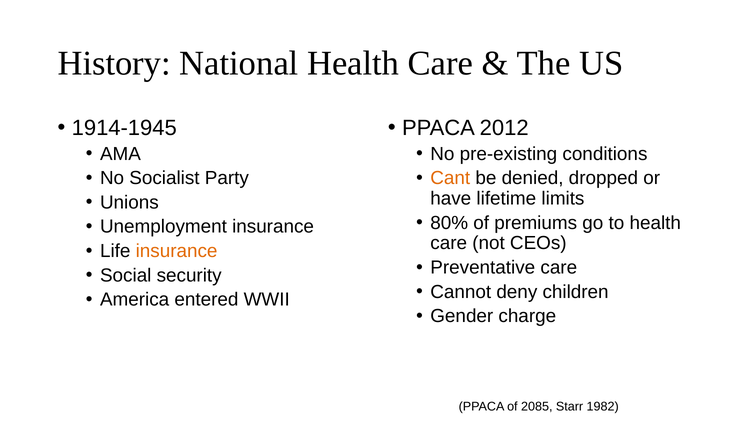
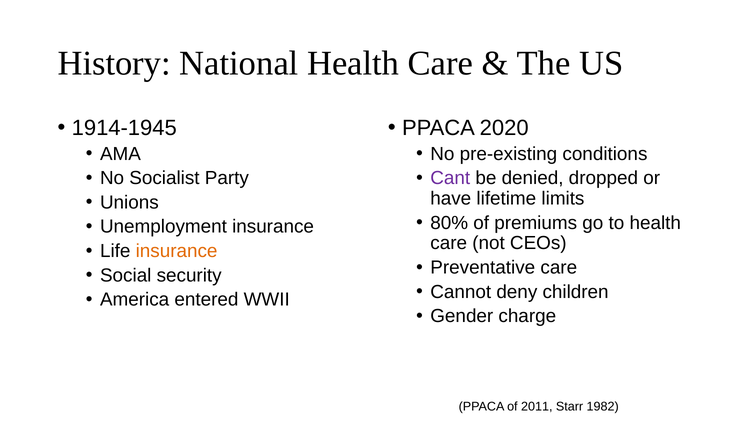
2012: 2012 -> 2020 (504, 128)
Cant colour: orange -> purple (450, 178)
2085: 2085 -> 2011 (537, 407)
